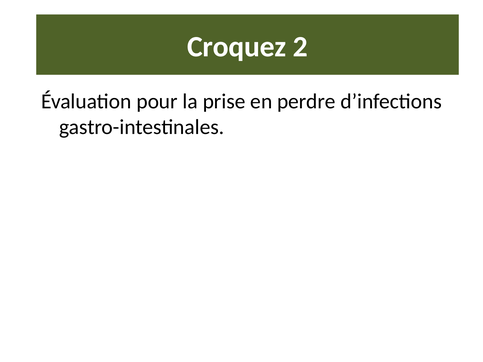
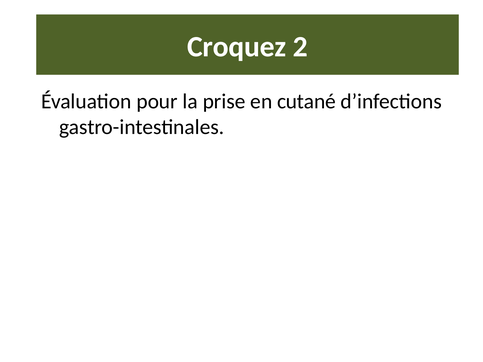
perdre: perdre -> cutané (306, 101)
